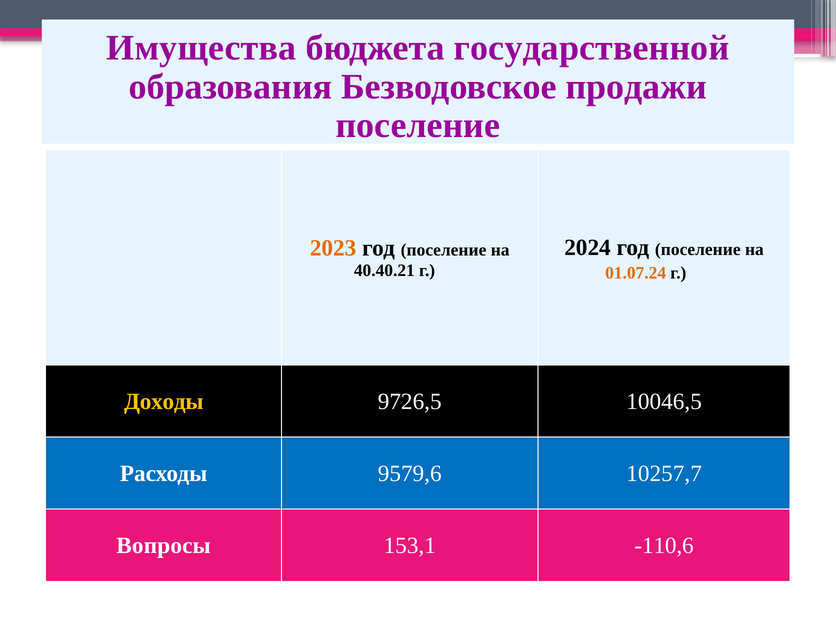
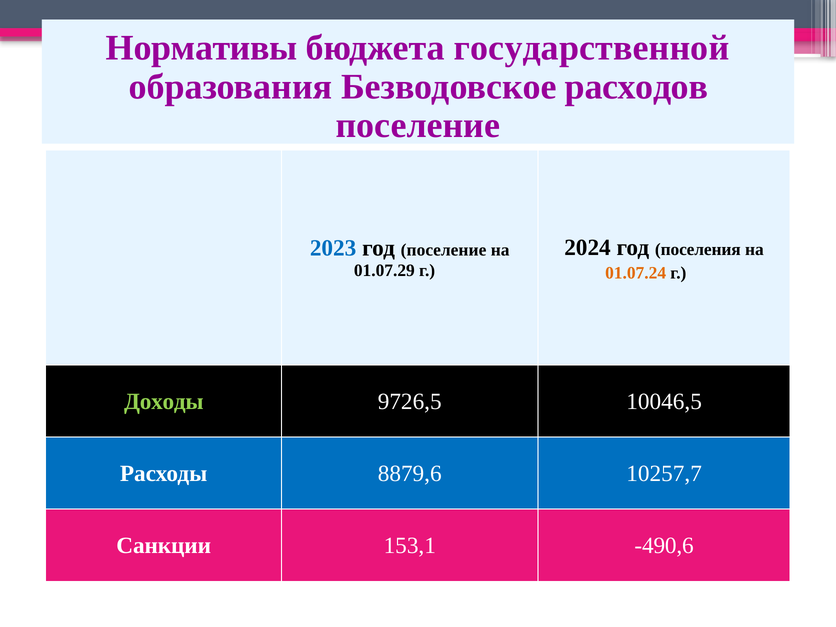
Имущества: Имущества -> Нормативы (202, 48)
продажи: продажи -> расходов (636, 87)
2024 год поселение: поселение -> поселения (698, 250)
2023 colour: orange -> blue (333, 248)
40.40.21: 40.40.21 -> 01.07.29 (384, 271)
Доходы colour: yellow -> light green (164, 401)
9579,6: 9579,6 -> 8879,6 (410, 473)
Вопросы: Вопросы -> Санкции (164, 545)
-110,6: -110,6 -> -490,6 (664, 545)
